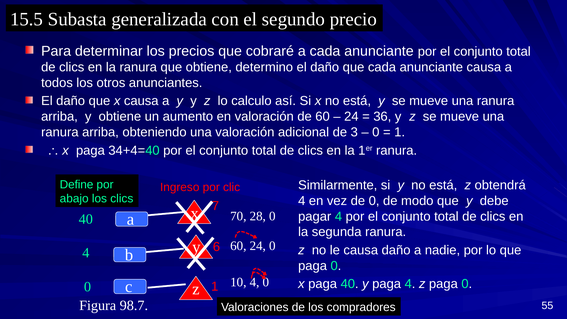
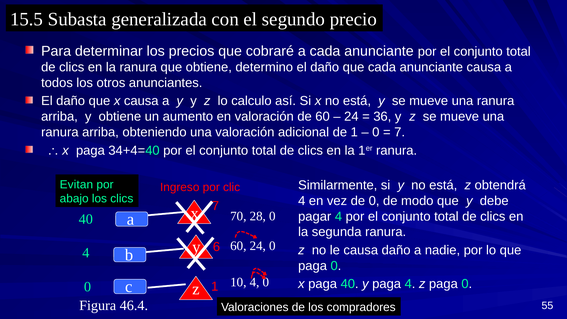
de 3: 3 -> 1 (354, 132)
1: 1 -> 7 (400, 132)
Define: Define -> Evitan (76, 184)
98.7: 98.7 -> 46.4 (134, 305)
